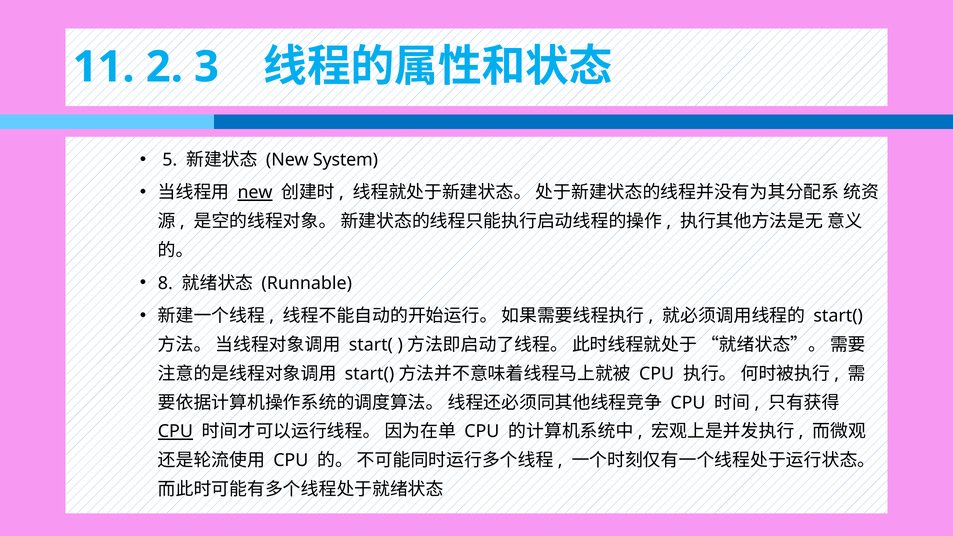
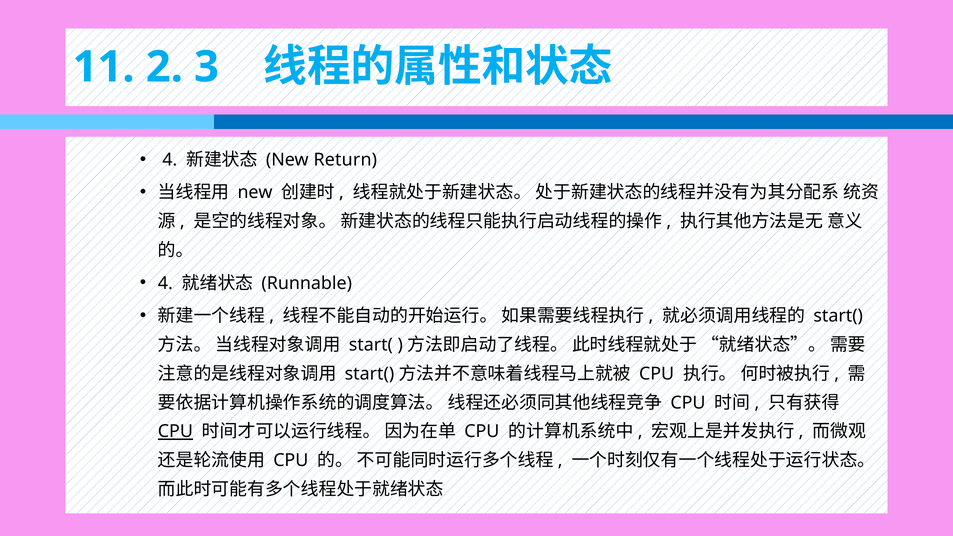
5: 5 -> 4 (170, 160)
System: System -> Return (345, 160)
new underline: present -> none (255, 193)
8: 8 -> 4 (165, 283)
